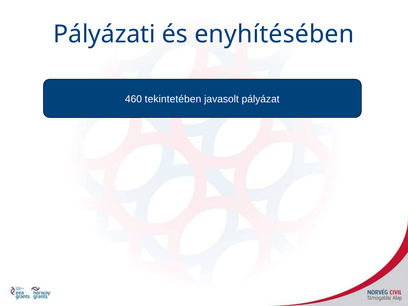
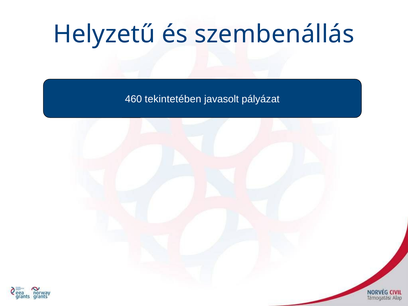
Pályázati: Pályázati -> Helyzetű (104, 34)
enyhítésében: enyhítésében -> szembenállás (274, 34)
